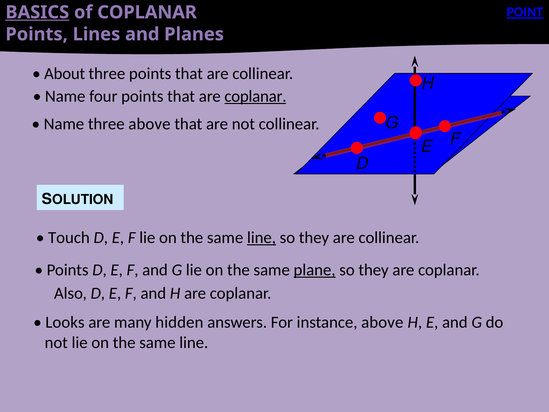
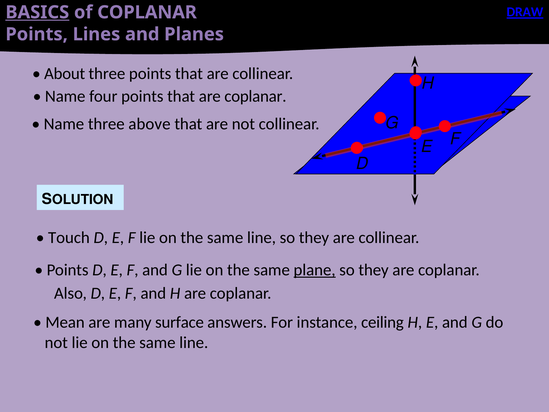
POINT: POINT -> DRAW (525, 12)
coplanar underline: present -> none (255, 96)
line underline: present -> none (261, 238)
Looks: Looks -> Mean (65, 322)
hidden: hidden -> surface (180, 322)
instance above: above -> ceiling (382, 322)
